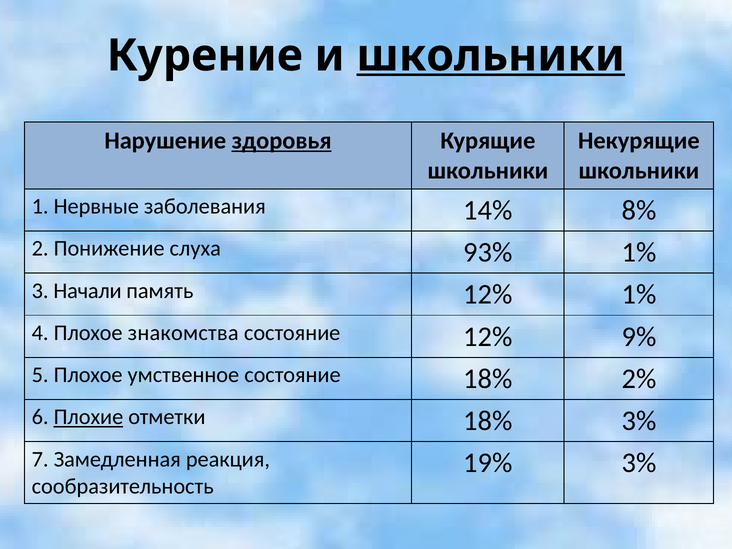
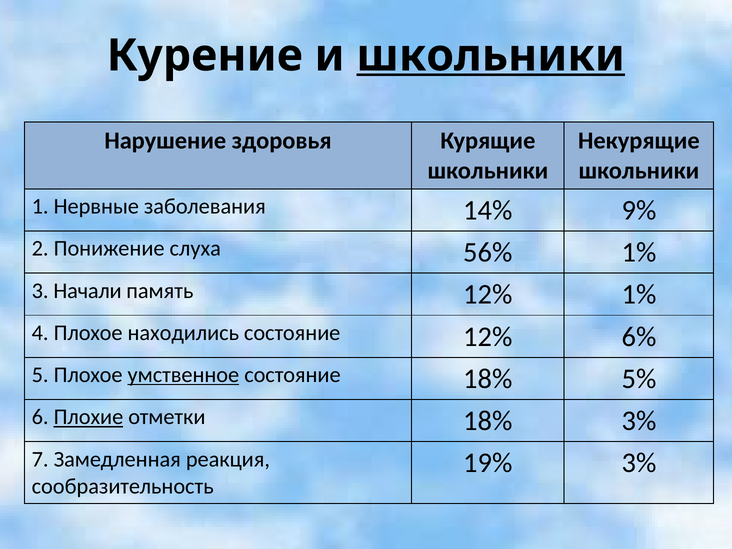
здоровья underline: present -> none (282, 141)
8%: 8% -> 9% (639, 210)
93%: 93% -> 56% (488, 252)
знакомства: знакомства -> находились (183, 333)
9%: 9% -> 6% (639, 337)
умственное underline: none -> present (183, 375)
2%: 2% -> 5% (639, 379)
